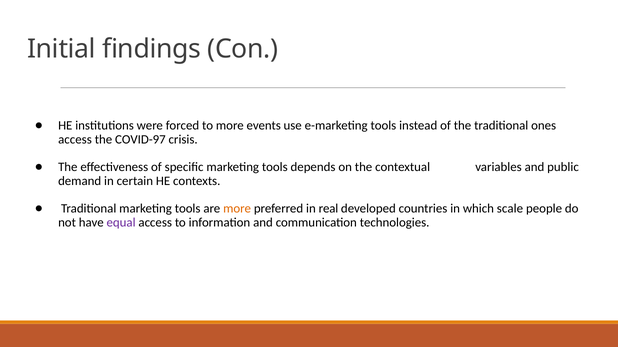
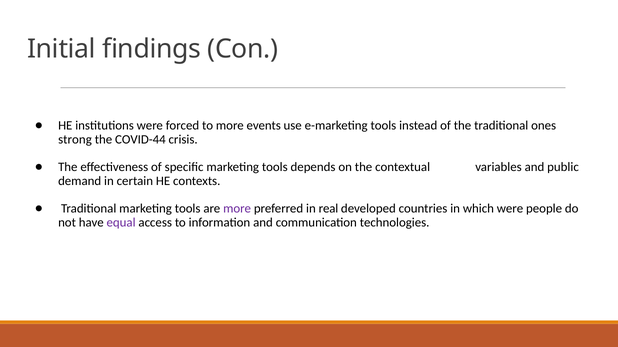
access: access -> strong (75, 140)
COVID-97: COVID-97 -> COVID-44 (140, 140)
more colour: orange -> purple (237, 209)
which scale: scale -> were (510, 209)
